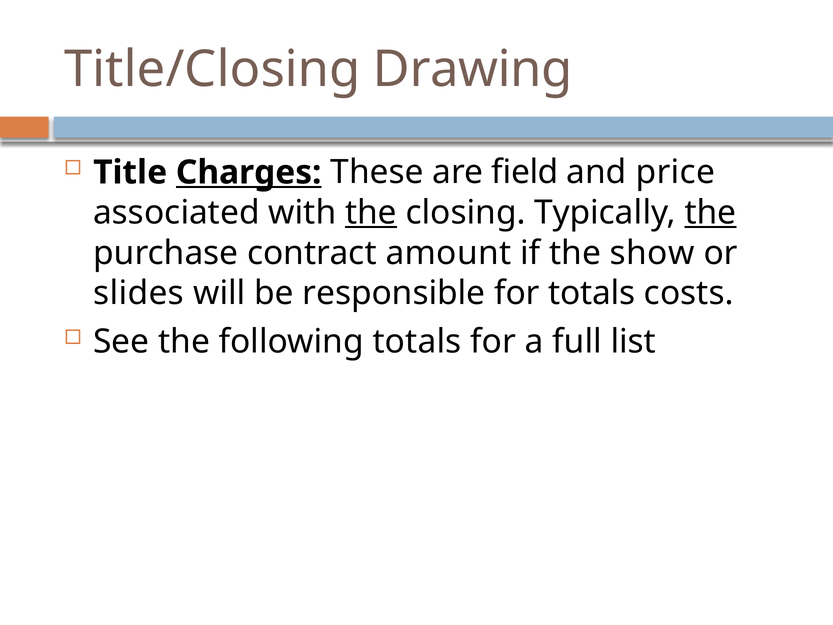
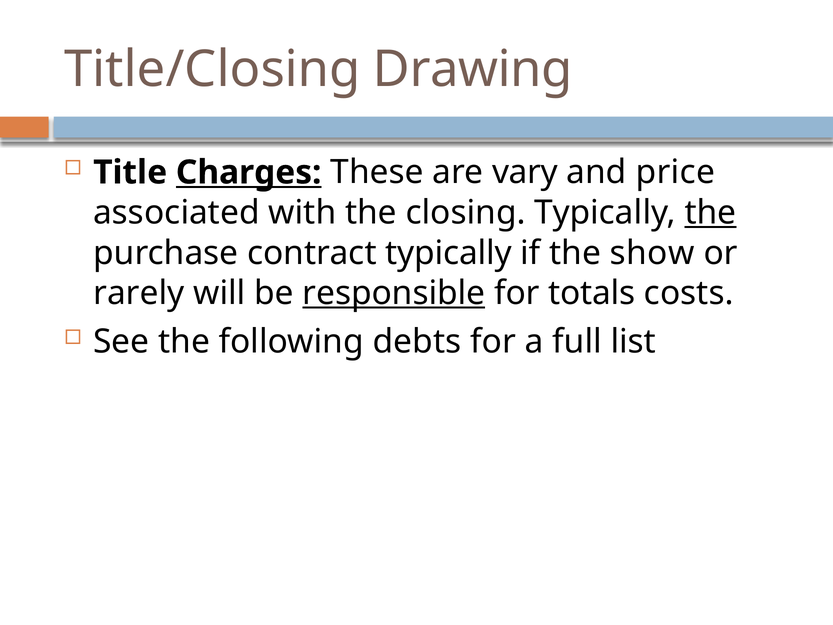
field: field -> vary (525, 172)
the underline: present -> none (371, 213)
contract amount: amount -> typically (449, 253)
slides: slides -> rarely (139, 293)
responsible underline: none -> present (394, 293)
following totals: totals -> debts (417, 342)
